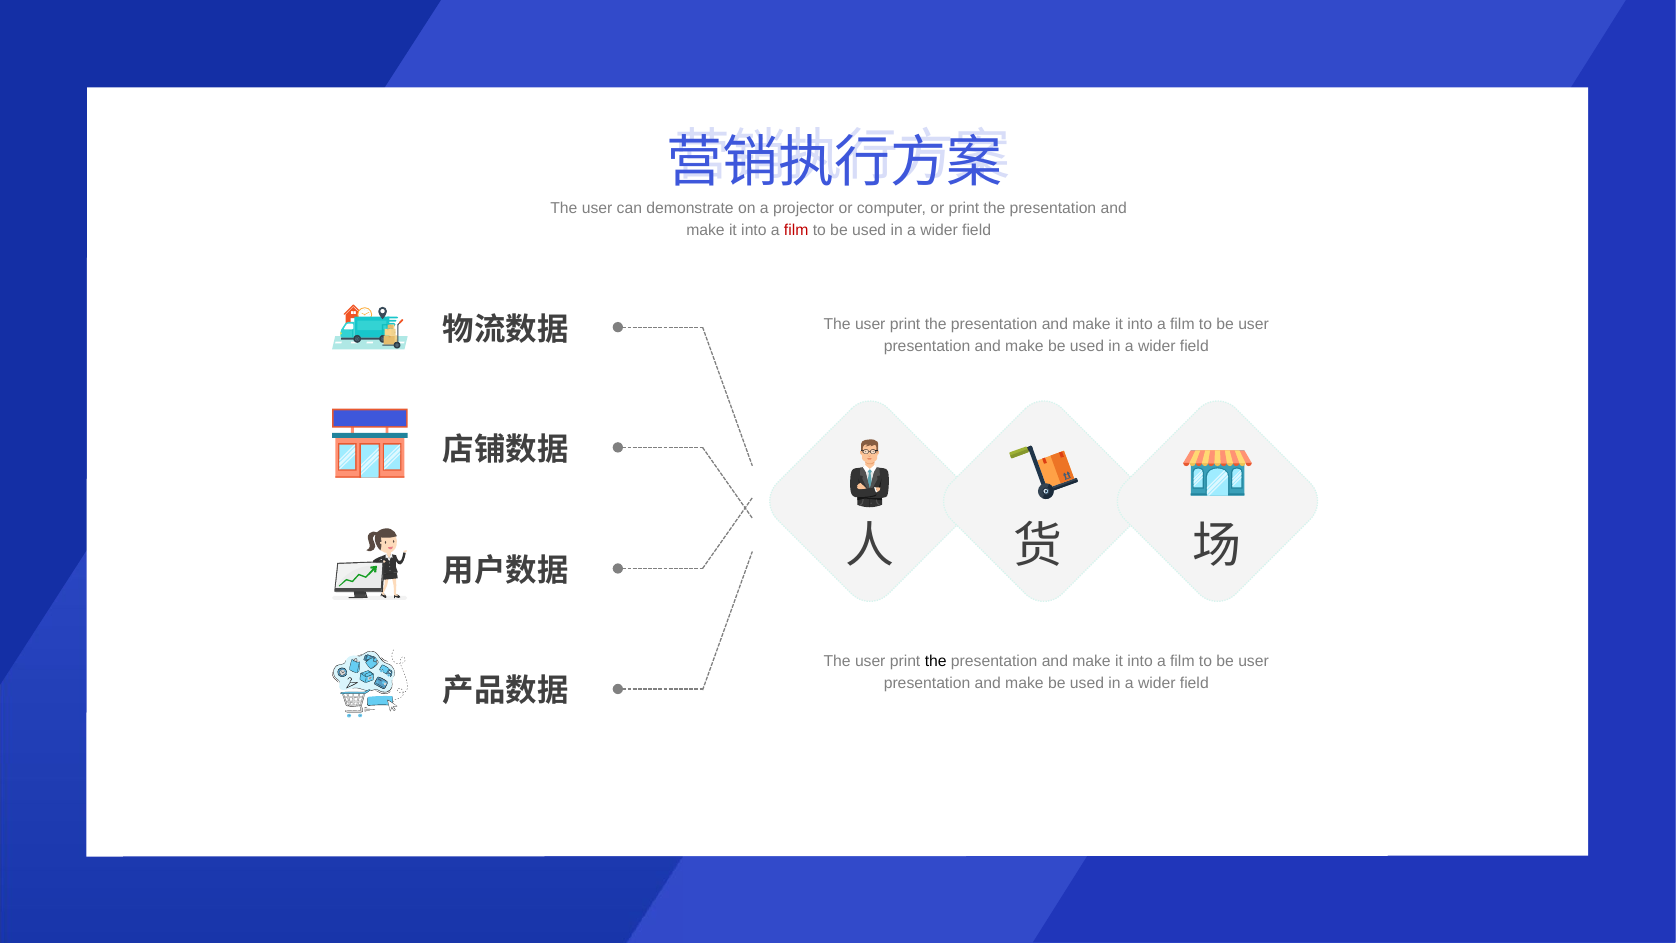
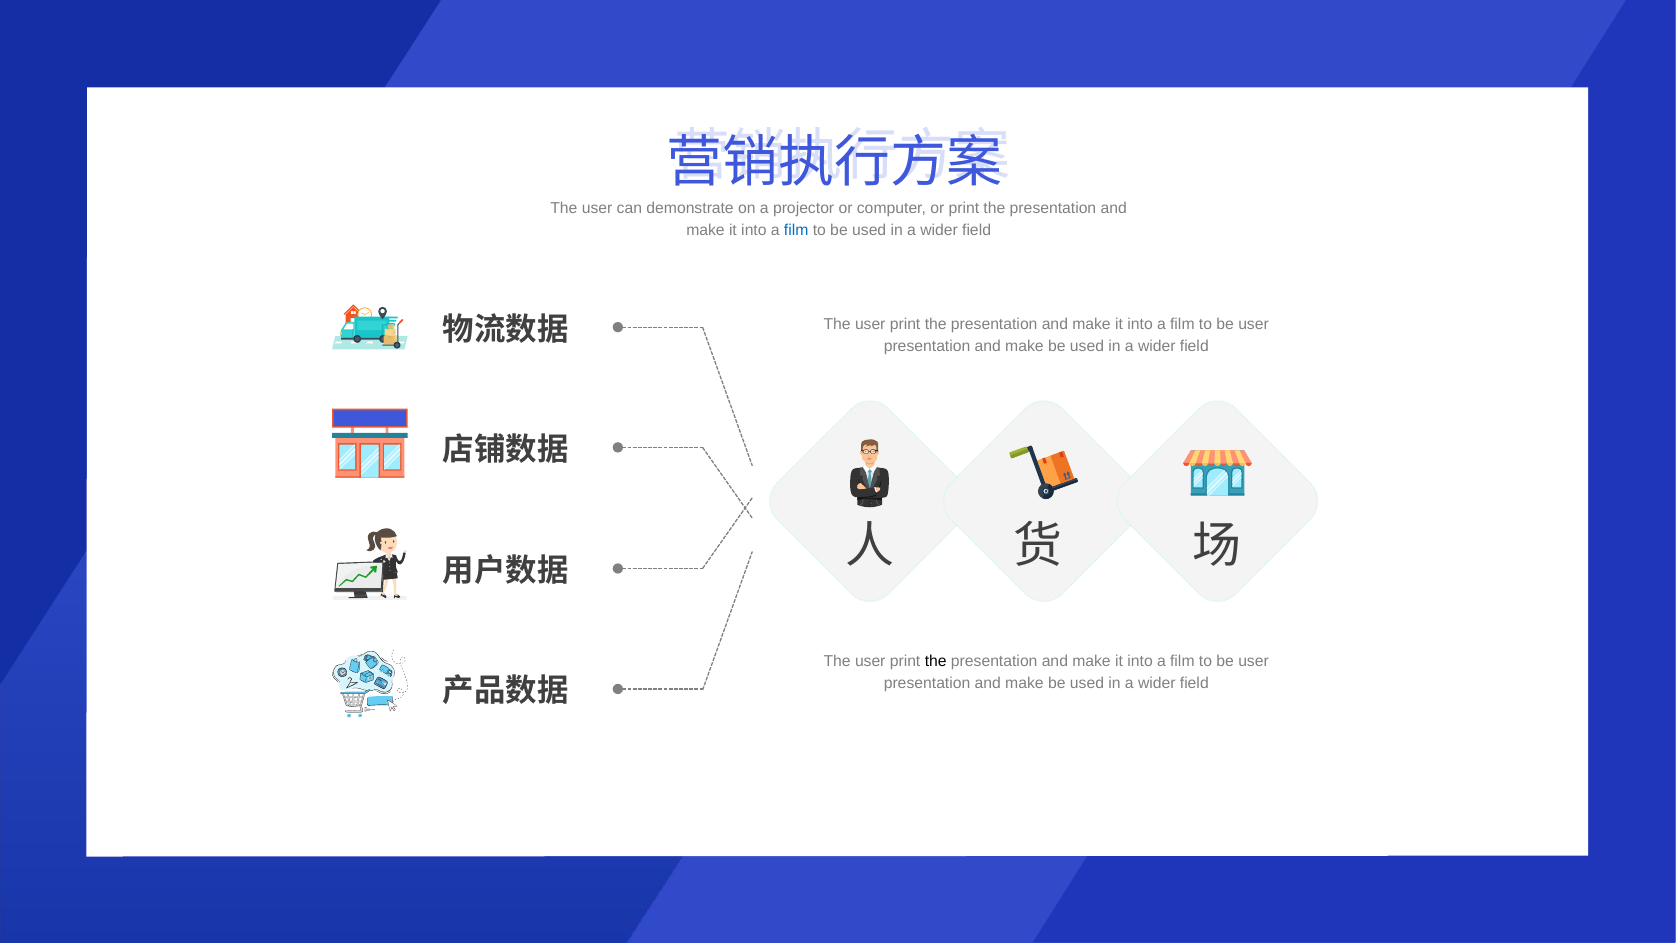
film colour: red -> blue (796, 230)
